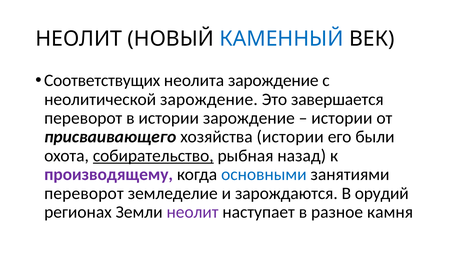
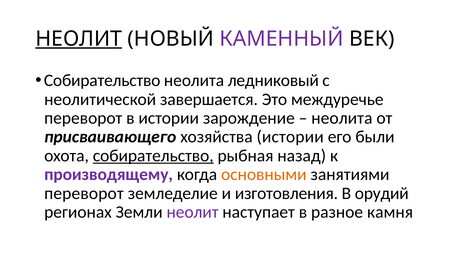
НЕОЛИТ underline: none -> present (79, 39)
КАМЕННЫЙ colour: blue -> purple (282, 39)
Соответствущих: Соответствущих -> Собирательство (102, 81)
неолита зарождение: зарождение -> ледниковый (273, 81)
неолитической зарождение: зарождение -> завершается (209, 100)
завершается: завершается -> междуречье (337, 100)
истории: истории -> неолита (342, 118)
основными colour: blue -> orange (264, 175)
зарождаются: зарождаются -> изготовления (286, 194)
